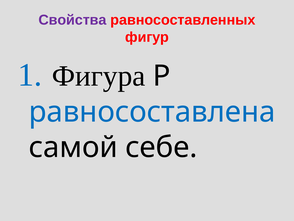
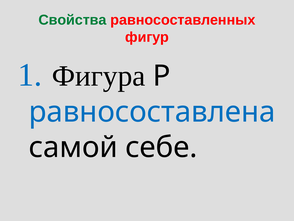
Свойства colour: purple -> green (72, 20)
